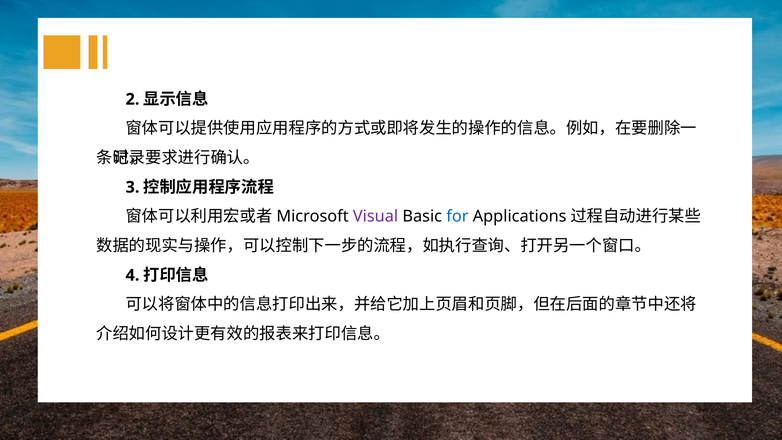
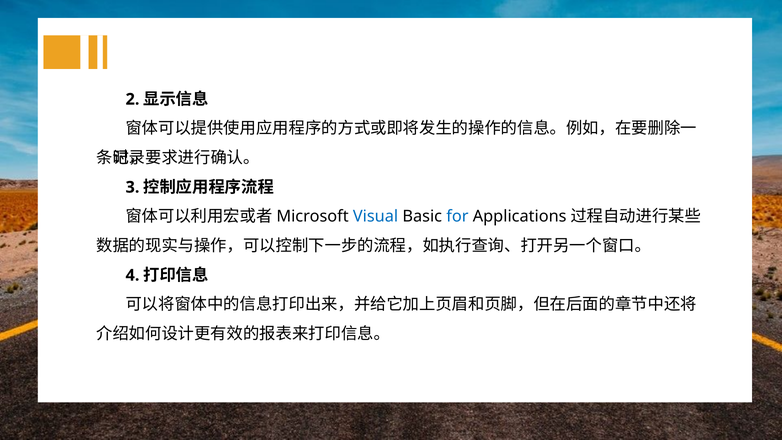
Visual colour: purple -> blue (376, 217)
